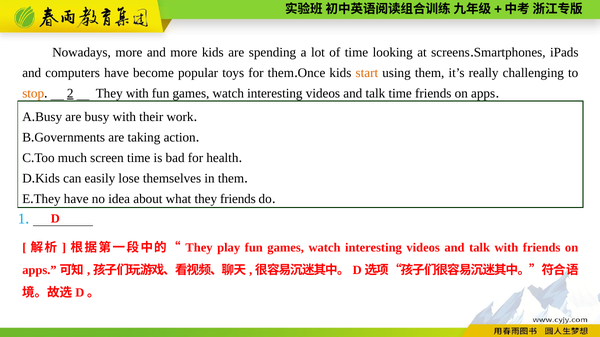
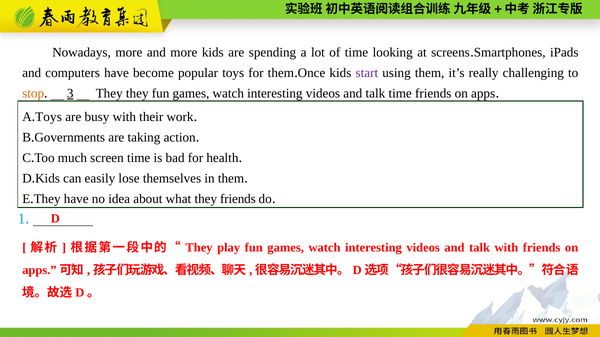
start colour: orange -> purple (367, 73)
2: 2 -> 3 (70, 93)
They with: with -> they (137, 93)
Busy: Busy -> Toys (49, 117)
